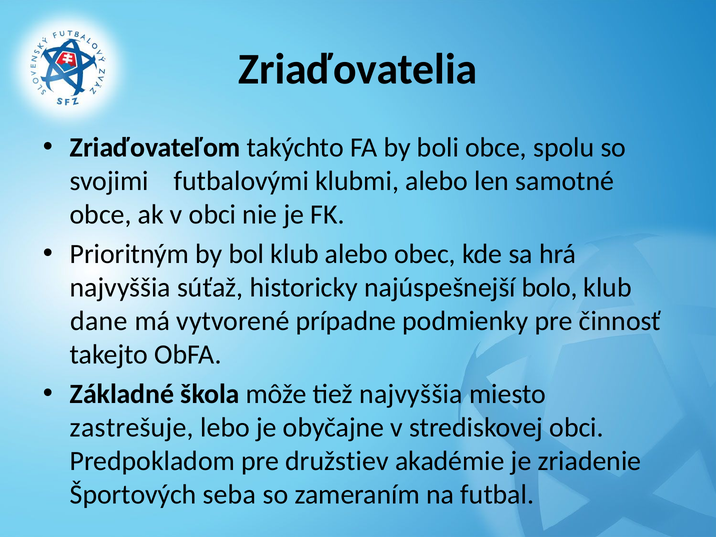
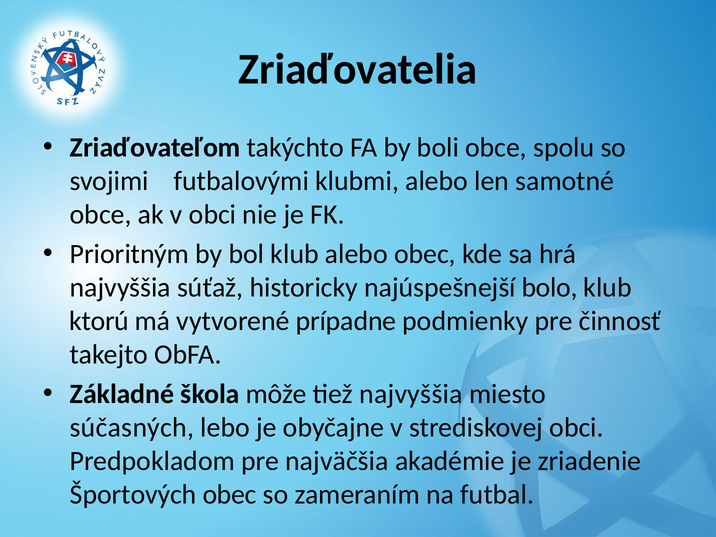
dane: dane -> ktorú (99, 321)
zastrešuje: zastrešuje -> súčasných (132, 428)
družstiev: družstiev -> najväčšia (337, 461)
Športových seba: seba -> obec (230, 495)
